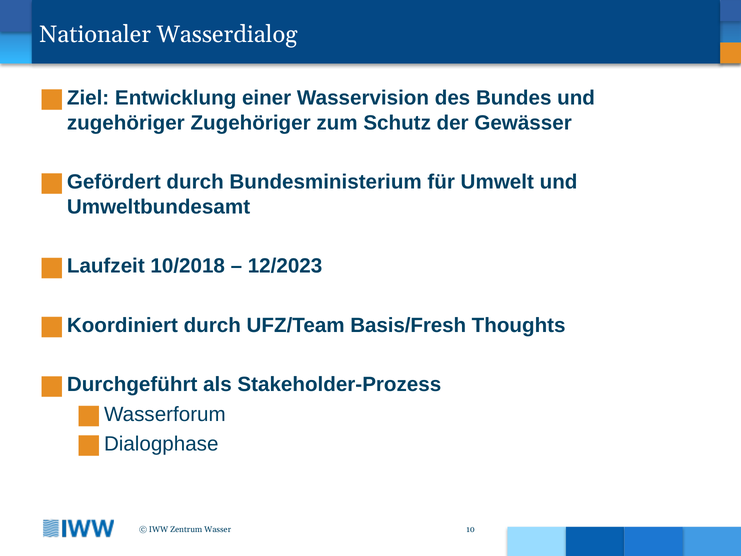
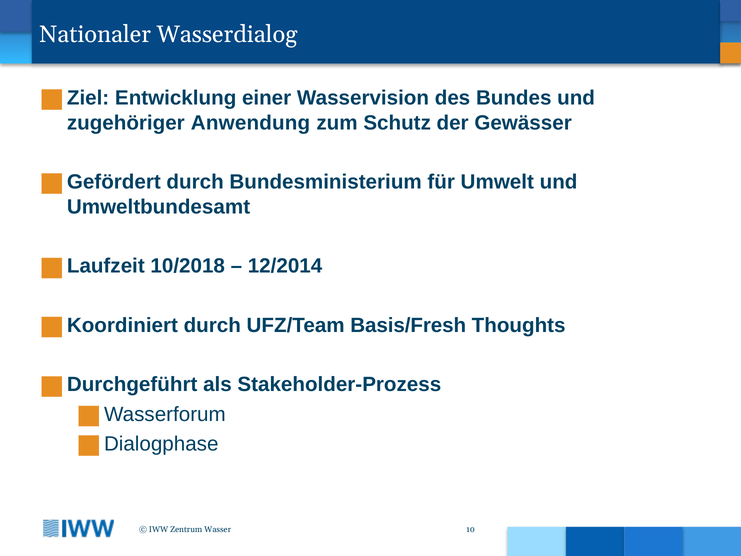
zugehöriger Zugehöriger: Zugehöriger -> Anwendung (251, 123)
12/2023: 12/2023 -> 12/2014 (285, 266)
